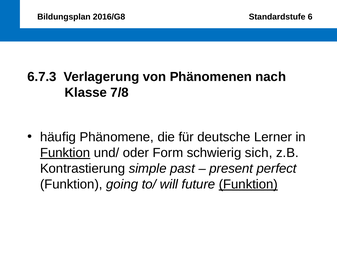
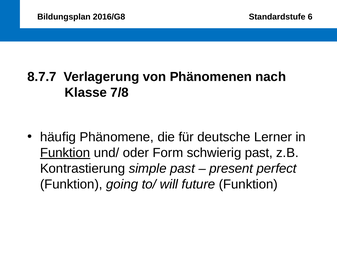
6.7.3: 6.7.3 -> 8.7.7 (42, 77)
schwierig sich: sich -> past (259, 153)
Funktion underline: present -> none (248, 184)
